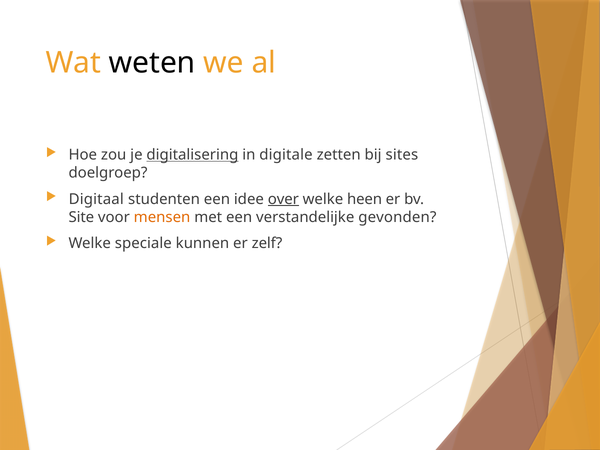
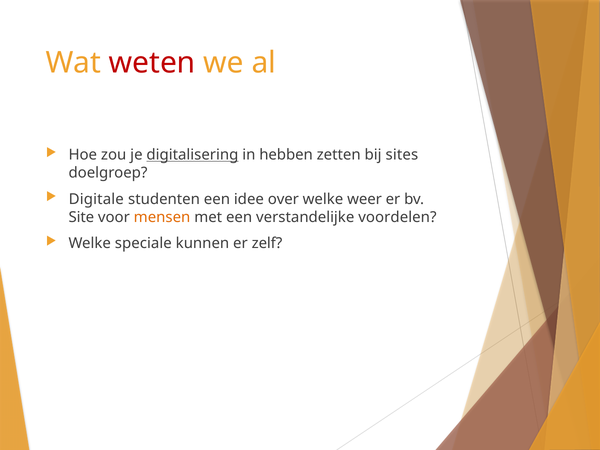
weten colour: black -> red (152, 63)
digitale: digitale -> hebben (286, 155)
Digitaal: Digitaal -> Digitale (96, 199)
over underline: present -> none (283, 199)
heen: heen -> weer (365, 199)
gevonden: gevonden -> voordelen (397, 217)
